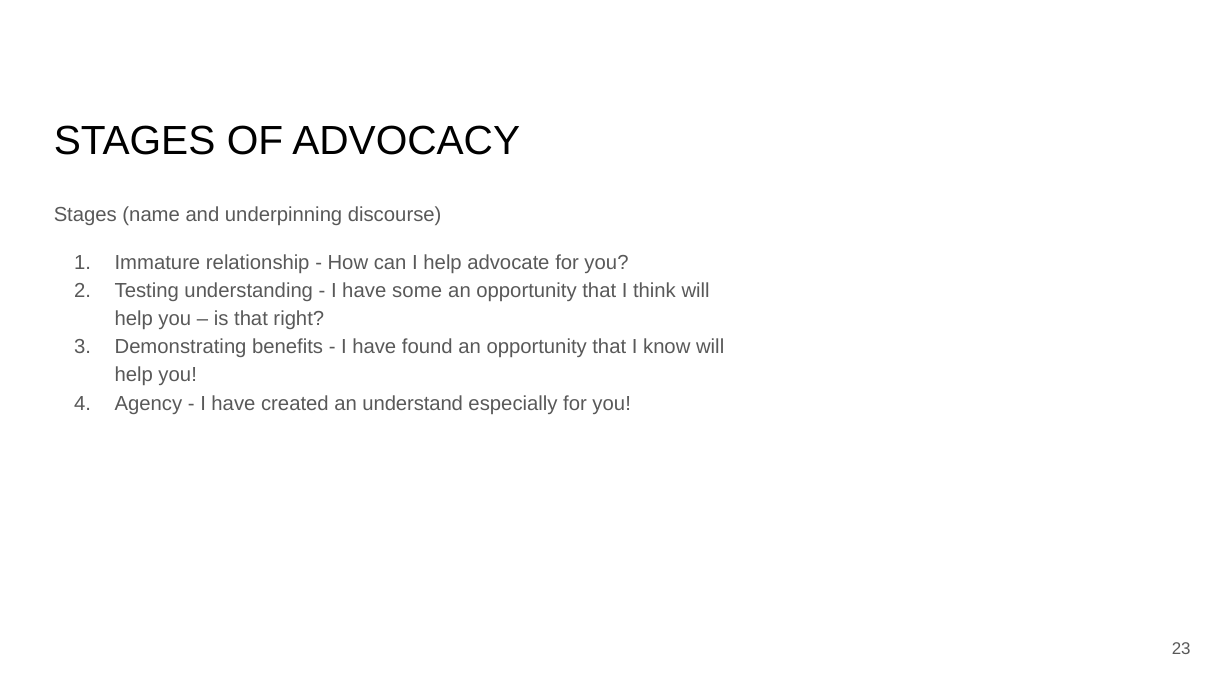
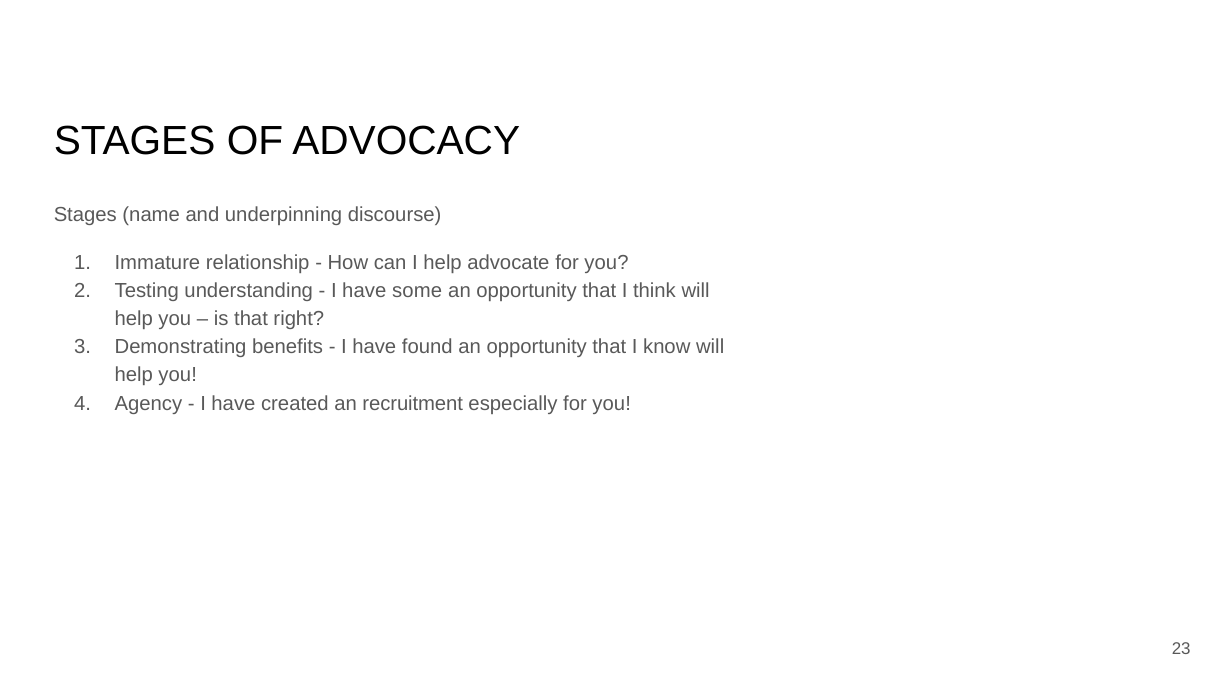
understand: understand -> recruitment (413, 403)
